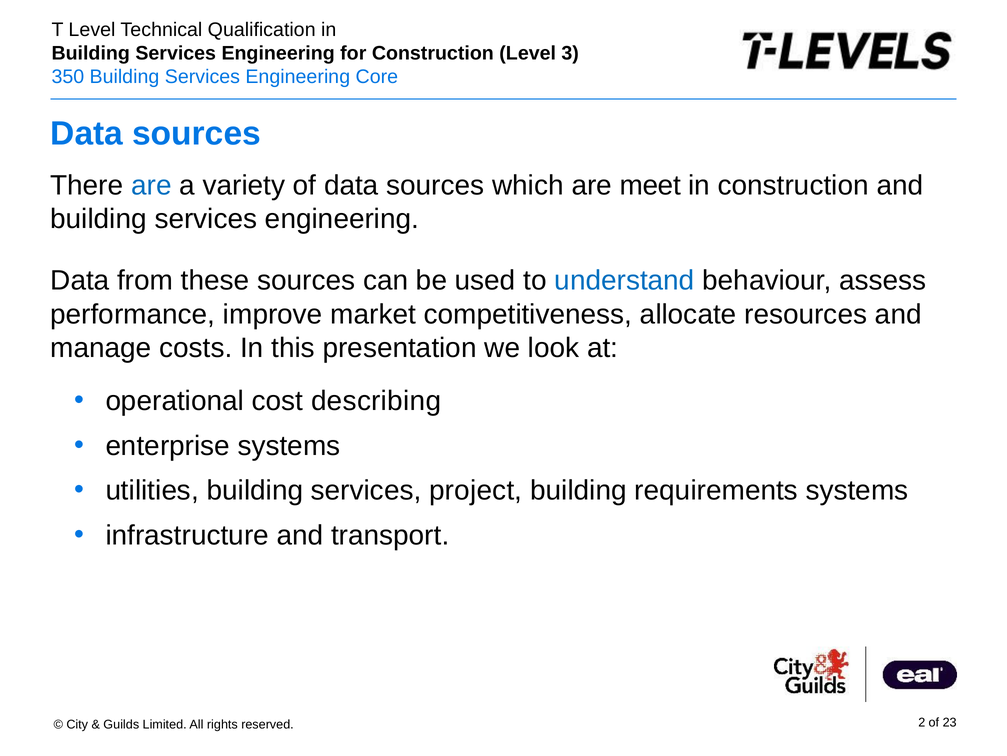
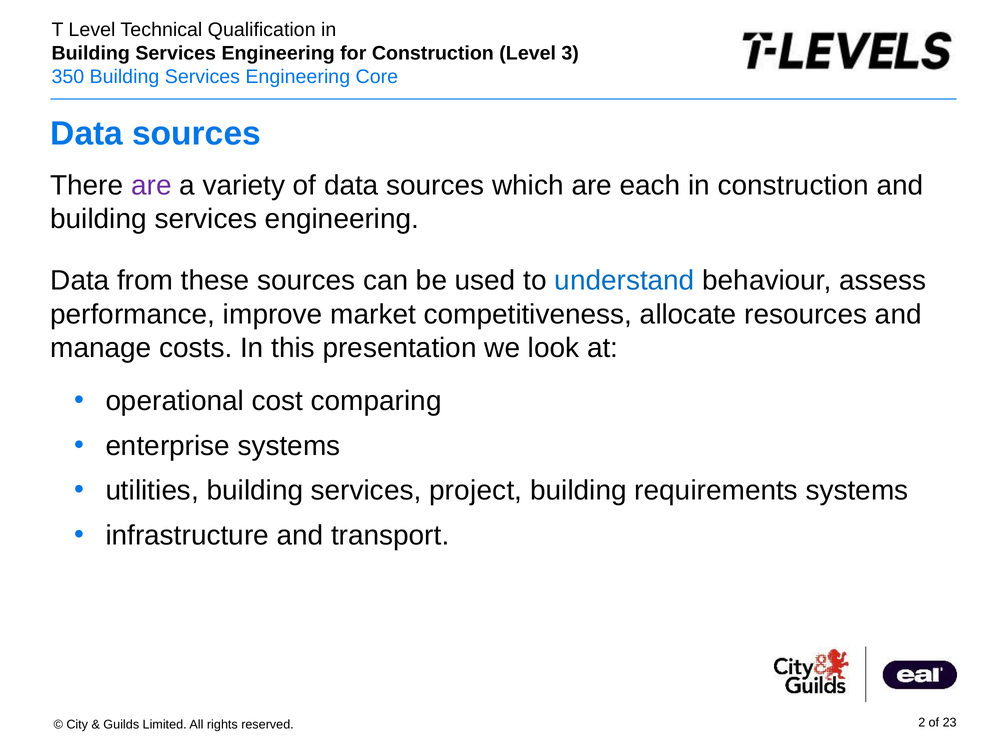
are colour: blue -> purple (151, 185)
meet: meet -> each (650, 185)
describing: describing -> comparing (376, 401)
